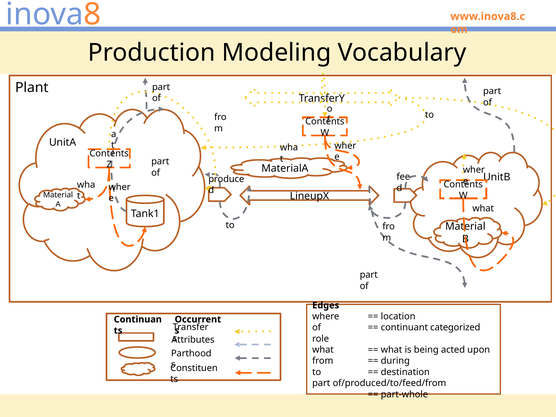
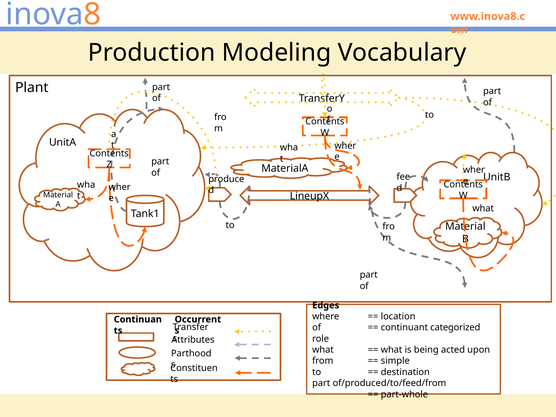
during: during -> simple (395, 361)
